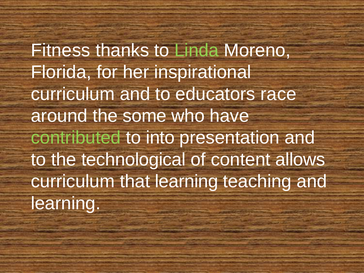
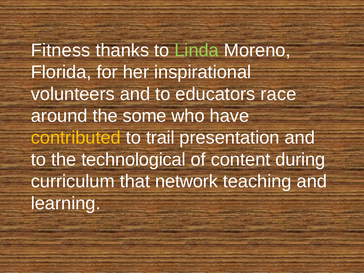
curriculum: curriculum -> volunteers (73, 94)
contributed colour: light green -> yellow (76, 138)
into: into -> trail (160, 138)
allows: allows -> during (300, 160)
that learning: learning -> network (187, 181)
